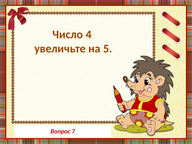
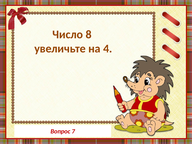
4: 4 -> 8 (89, 35)
5: 5 -> 4 (108, 49)
